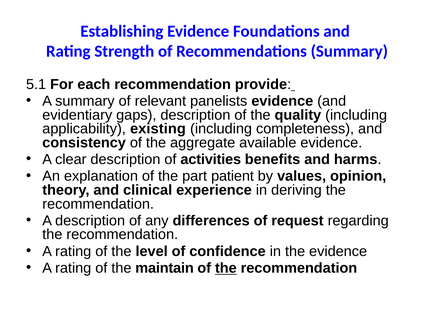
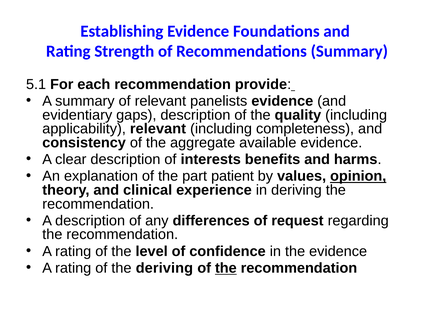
applicability existing: existing -> relevant (158, 129)
activities: activities -> interests (211, 160)
opinion underline: none -> present (358, 176)
the maintain: maintain -> deriving (164, 268)
